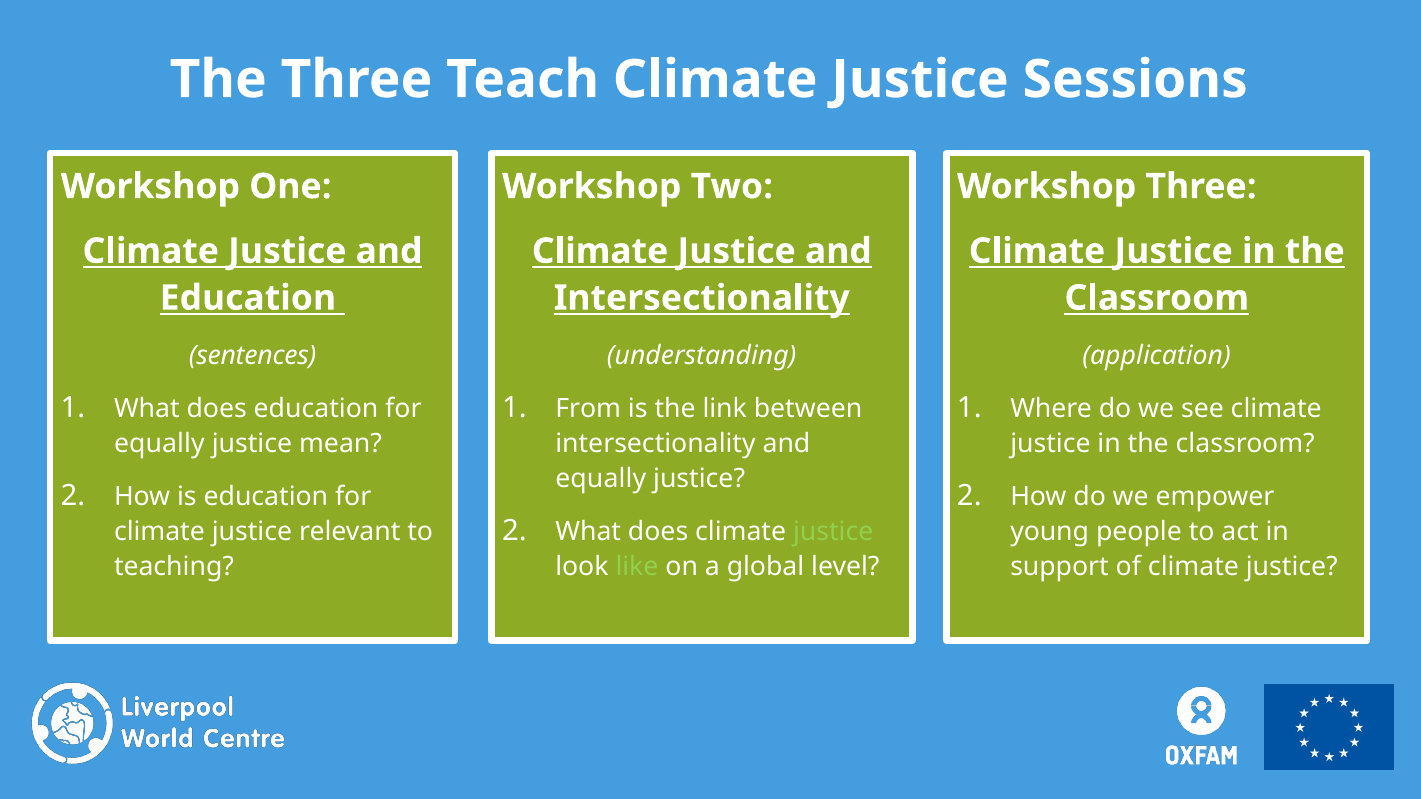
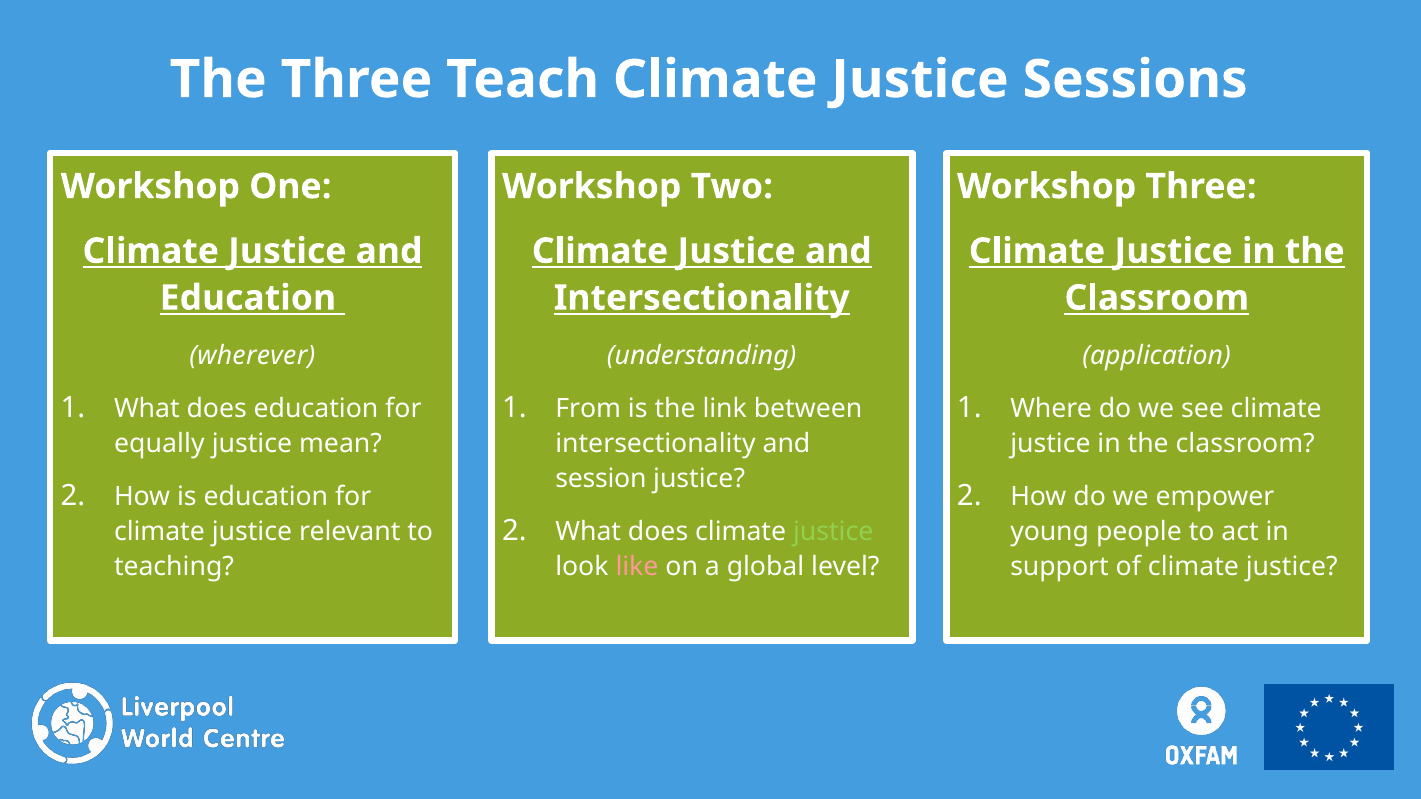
sentences: sentences -> wherever (252, 356)
equally: equally -> session (601, 479)
like colour: light green -> pink (637, 567)
